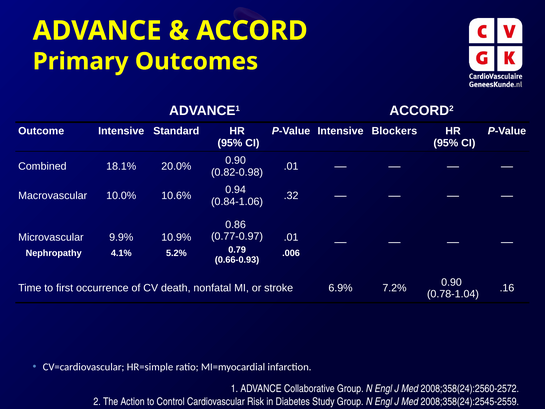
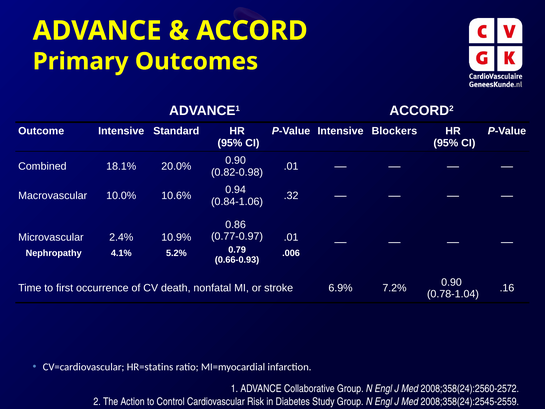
9.9%: 9.9% -> 2.4% (121, 237)
HR=simple: HR=simple -> HR=statins (150, 367)
